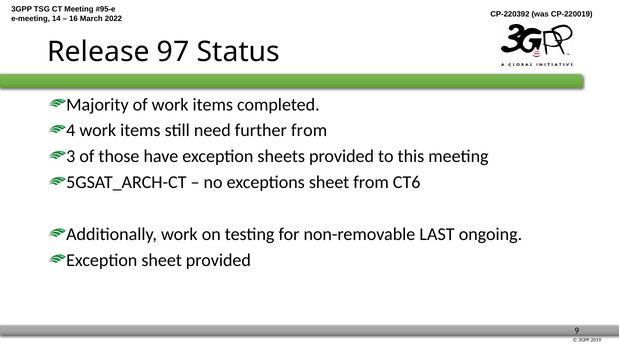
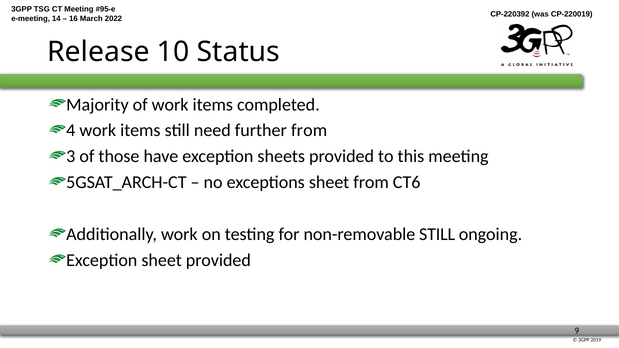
97: 97 -> 10 (173, 52)
non-removable LAST: LAST -> STILL (437, 234)
